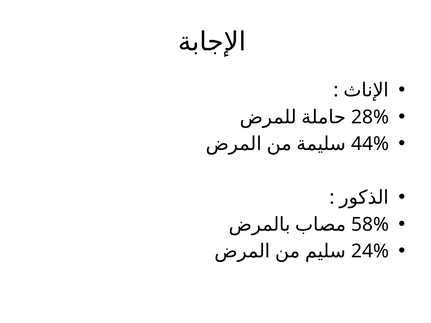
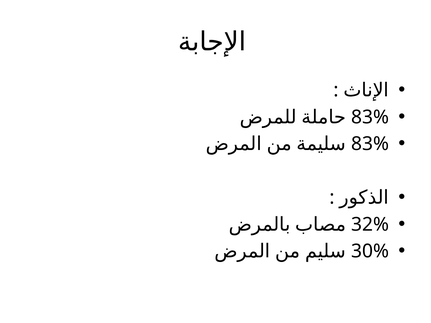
28%: 28% -> 83% (370, 117)
44%: 44% -> 83% (370, 144)
58%: 58% -> 32% (370, 225)
24%: 24% -> 30% (370, 251)
